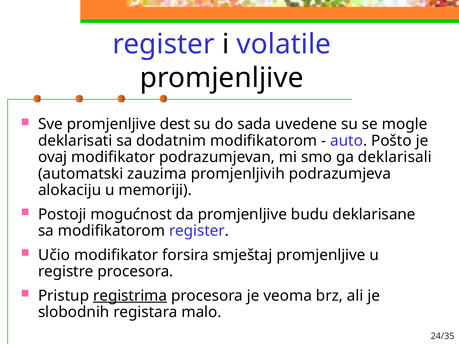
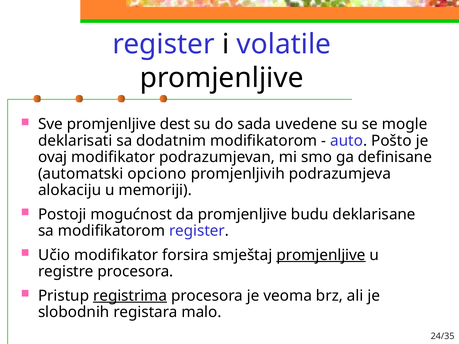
deklarisali: deklarisali -> definisane (395, 157)
zauzima: zauzima -> opciono (157, 174)
promjenljive underline: none -> present (321, 255)
